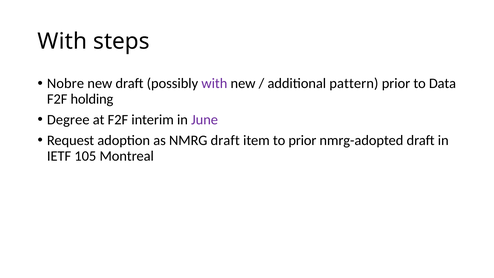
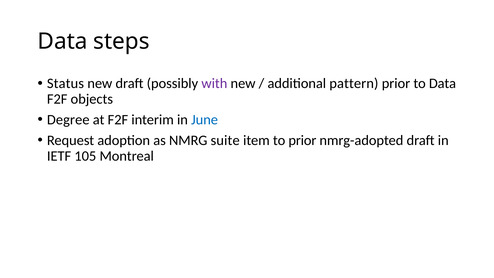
With: With -> Data (63, 41)
Nobre: Nobre -> Status (65, 83)
holding: holding -> objects (92, 99)
June colour: purple -> blue (205, 120)
NMRG draft: draft -> suite (225, 140)
